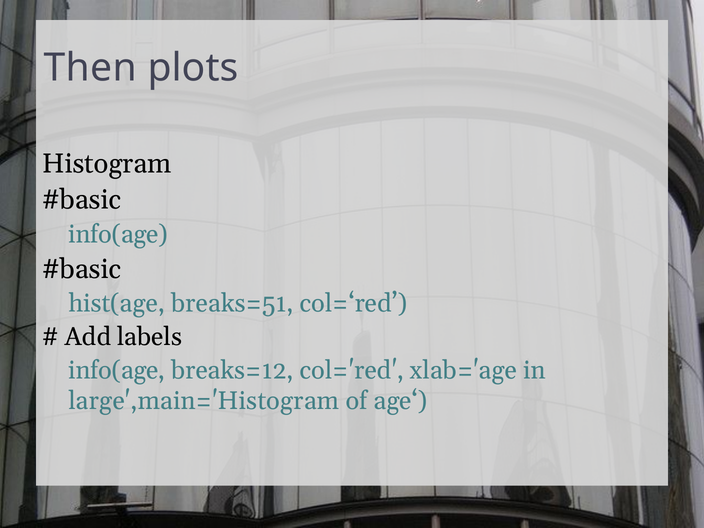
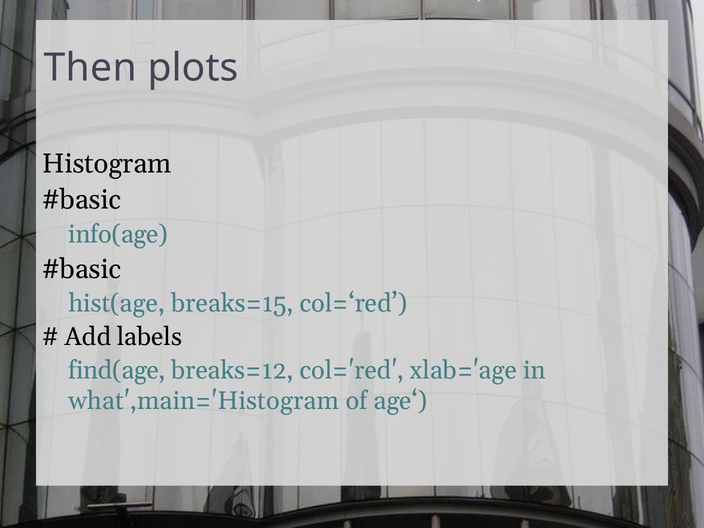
breaks=51: breaks=51 -> breaks=15 (232, 303)
info(age: info(age -> find(age (117, 370)
large',main='Histogram: large',main='Histogram -> what',main='Histogram (204, 401)
